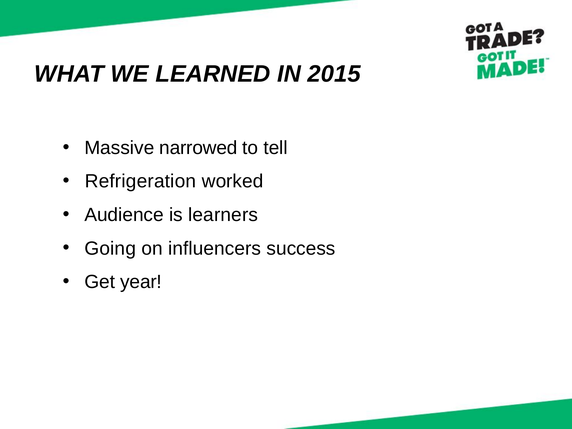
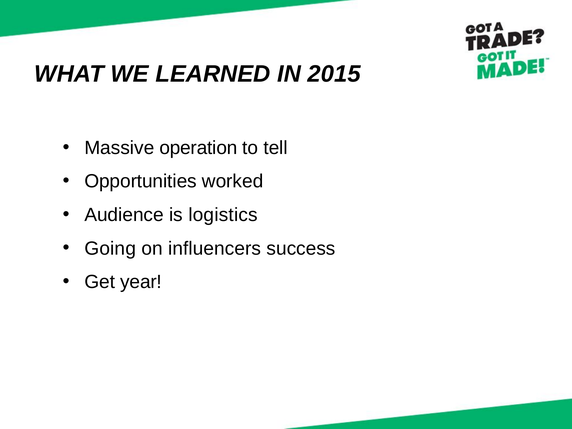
narrowed: narrowed -> operation (198, 148)
Refrigeration: Refrigeration -> Opportunities (141, 181)
learners: learners -> logistics (223, 215)
